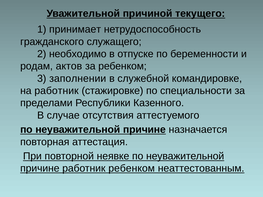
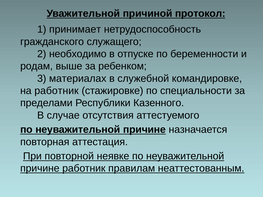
текущего: текущего -> протокол (200, 14)
актов: актов -> выше (69, 66)
заполнении: заполнении -> материалах (78, 79)
работник ребенком: ребенком -> правилам (132, 169)
